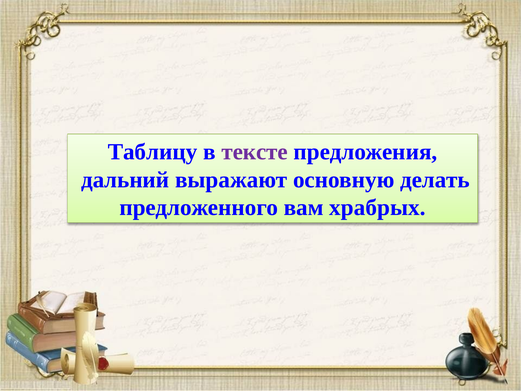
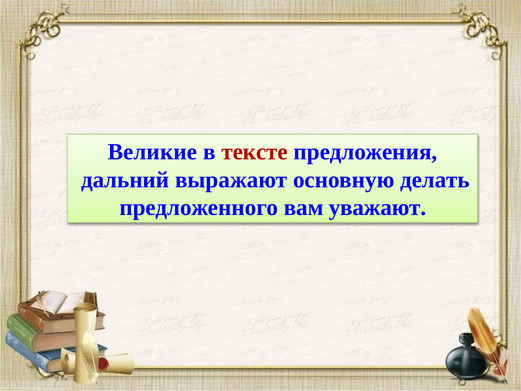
Таблицу: Таблицу -> Великие (152, 152)
тексте colour: purple -> red (255, 152)
храбрых: храбрых -> уважают (378, 208)
